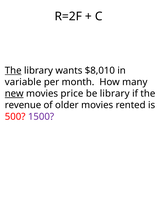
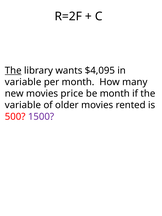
$8,010: $8,010 -> $4,095 (100, 70)
new underline: present -> none (14, 94)
be library: library -> month (115, 94)
revenue: revenue -> variable (23, 105)
